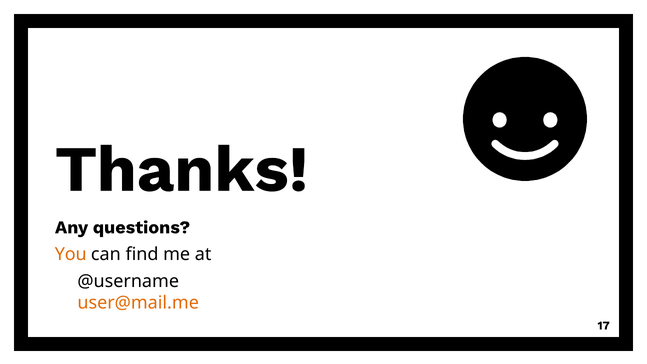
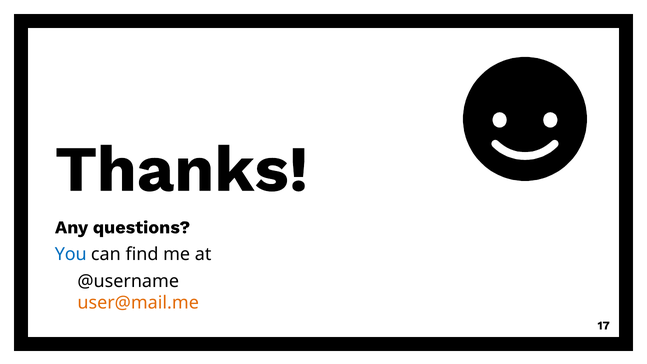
You colour: orange -> blue (71, 254)
